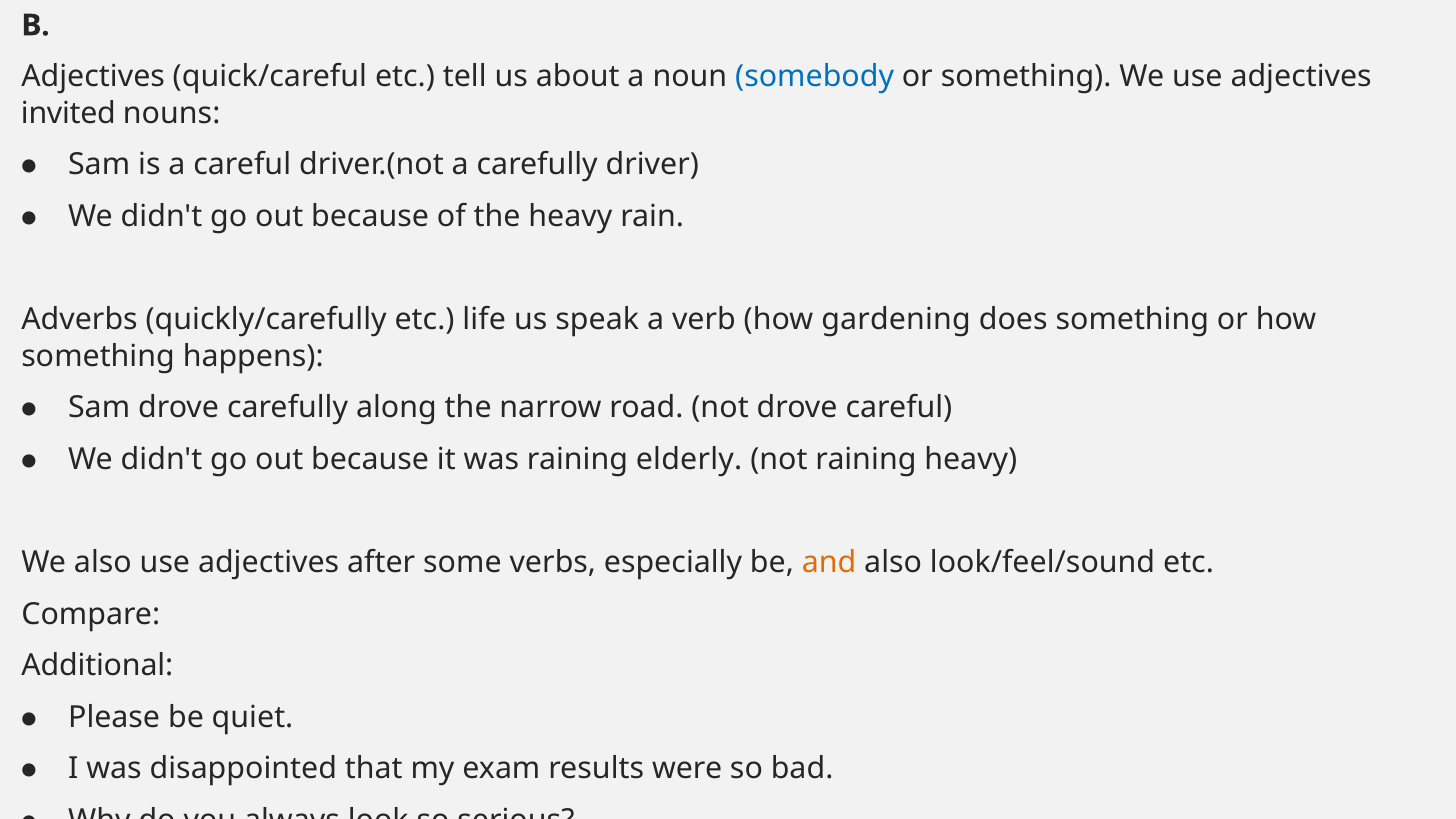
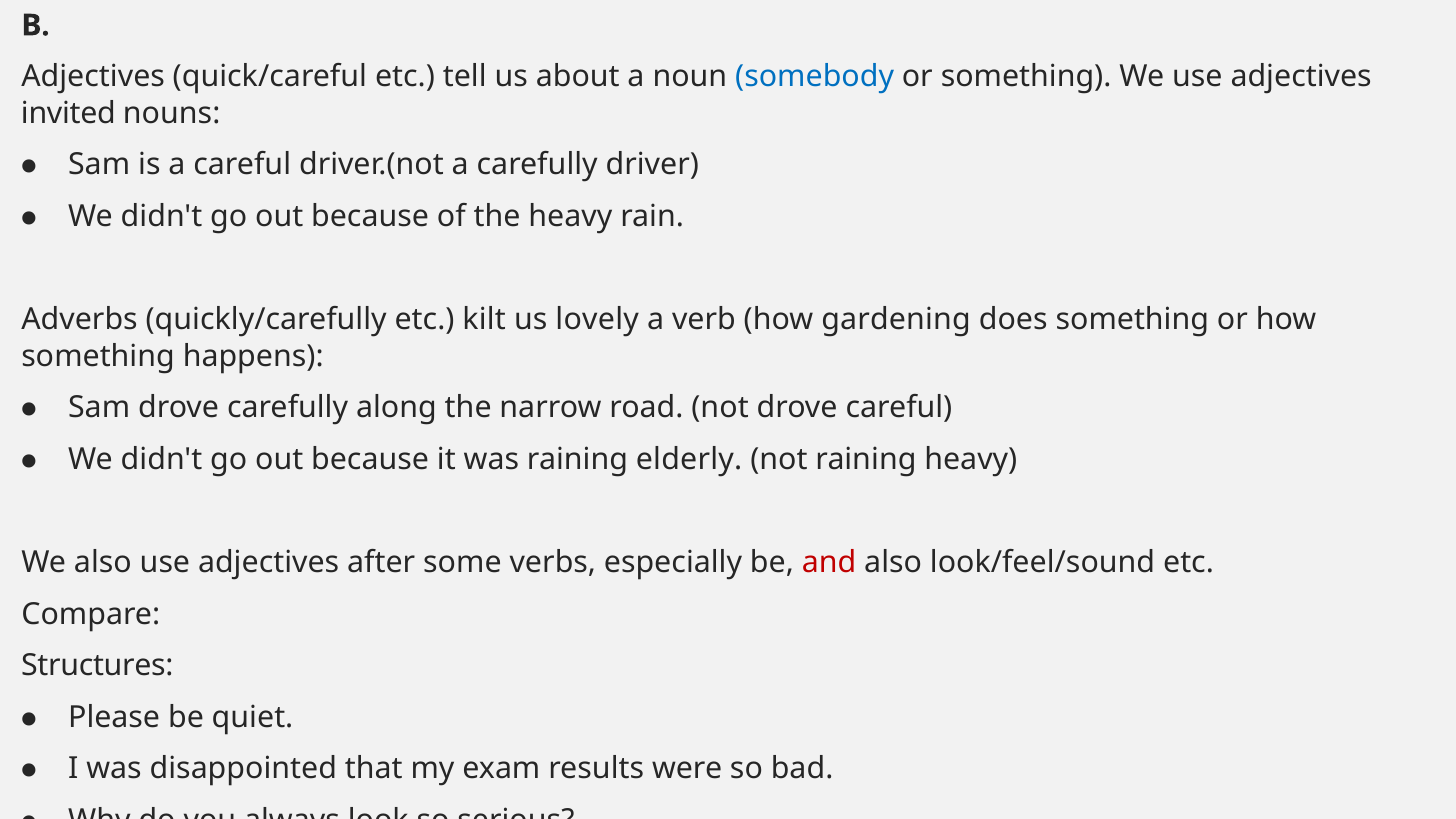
life: life -> kilt (484, 320)
speak: speak -> lovely (597, 320)
and colour: orange -> red (829, 563)
Additional: Additional -> Structures (97, 666)
